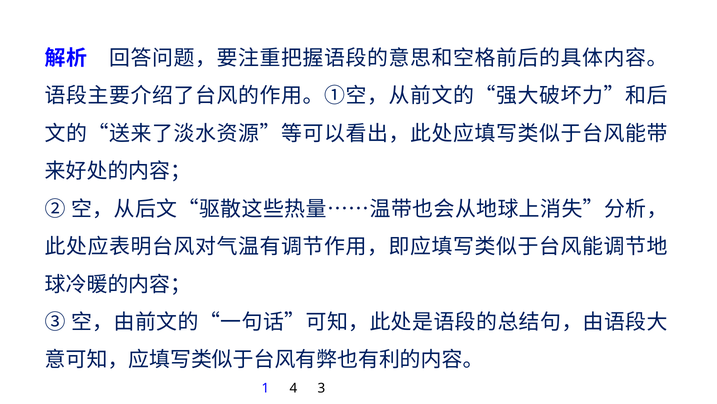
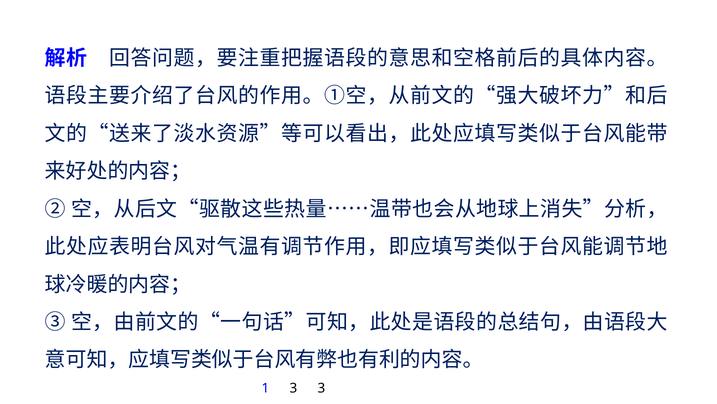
1 4: 4 -> 3 (293, 388)
